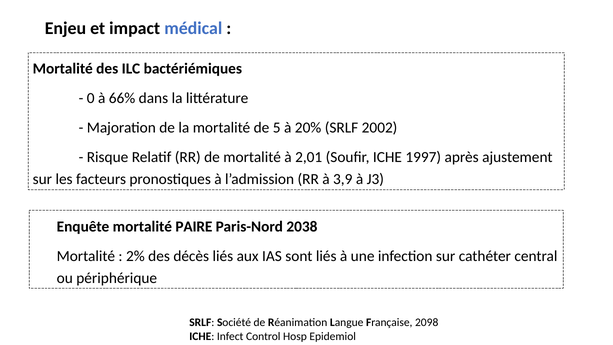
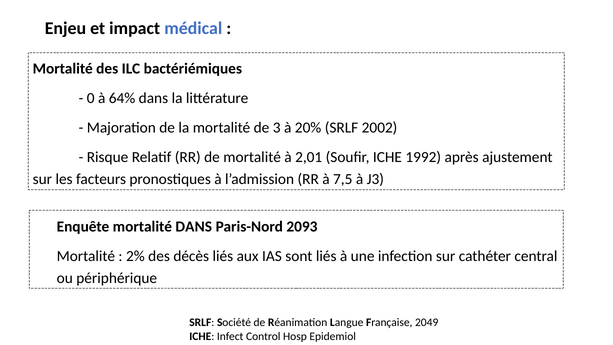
66%: 66% -> 64% (122, 98)
5: 5 -> 3 (277, 128)
1997: 1997 -> 1992 (423, 157)
3,9: 3,9 -> 7,5 (343, 179)
mortalité PAIRE: PAIRE -> DANS (194, 226)
2038: 2038 -> 2093 (302, 226)
2098: 2098 -> 2049 (427, 322)
